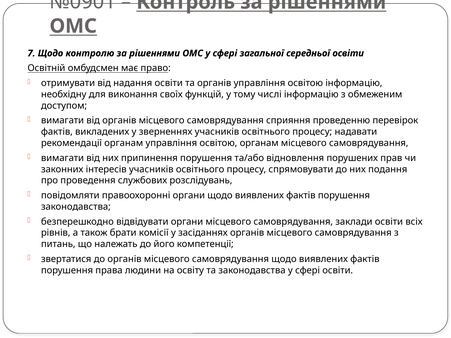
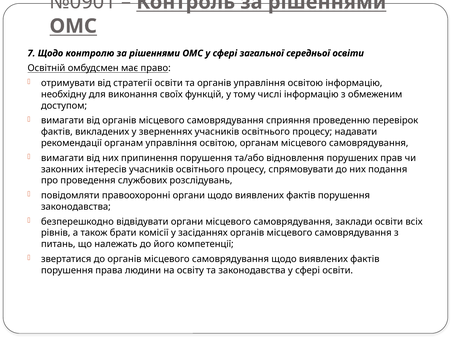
надання: надання -> стратегії (133, 83)
